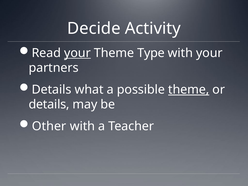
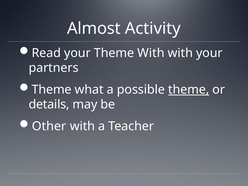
Decide: Decide -> Almost (94, 28)
your underline: present -> none (77, 53)
Theme Type: Type -> With (151, 53)
Details: Details -> Theme (52, 90)
